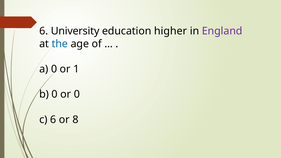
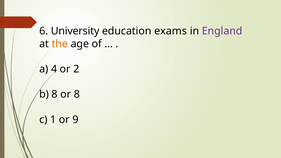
higher: higher -> exams (171, 31)
the colour: blue -> orange (60, 44)
a 0: 0 -> 4 (54, 69)
1: 1 -> 2 (76, 69)
b 0: 0 -> 8 (55, 94)
or 0: 0 -> 8 (77, 94)
c 6: 6 -> 1 (53, 120)
8: 8 -> 9 (75, 120)
